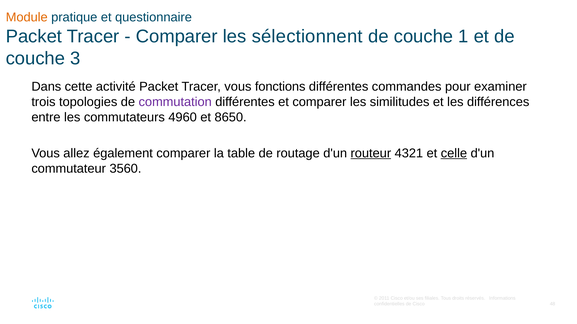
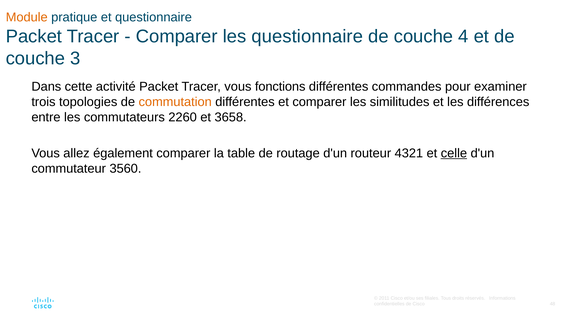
les sélectionnent: sélectionnent -> questionnaire (307, 36)
1: 1 -> 4 (463, 36)
commutation colour: purple -> orange (175, 102)
4960: 4960 -> 2260 (183, 118)
8650: 8650 -> 3658 (231, 118)
routeur underline: present -> none (371, 153)
